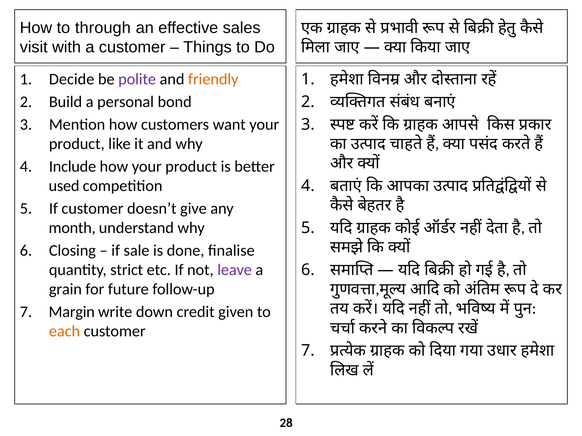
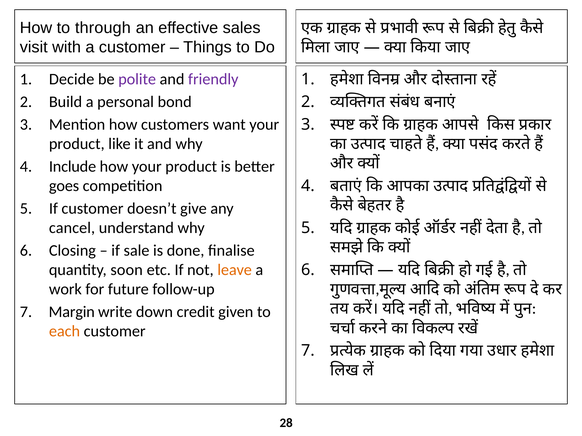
friendly colour: orange -> purple (213, 79)
used: used -> goes (64, 186)
month: month -> cancel (72, 228)
strict: strict -> soon (127, 270)
leave colour: purple -> orange (235, 270)
grain: grain -> work (65, 290)
